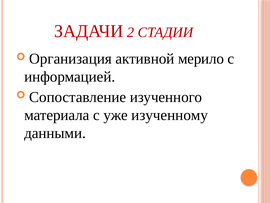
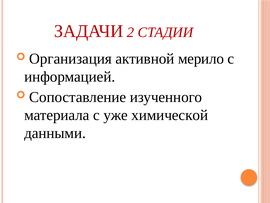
изученному: изученному -> химической (170, 115)
